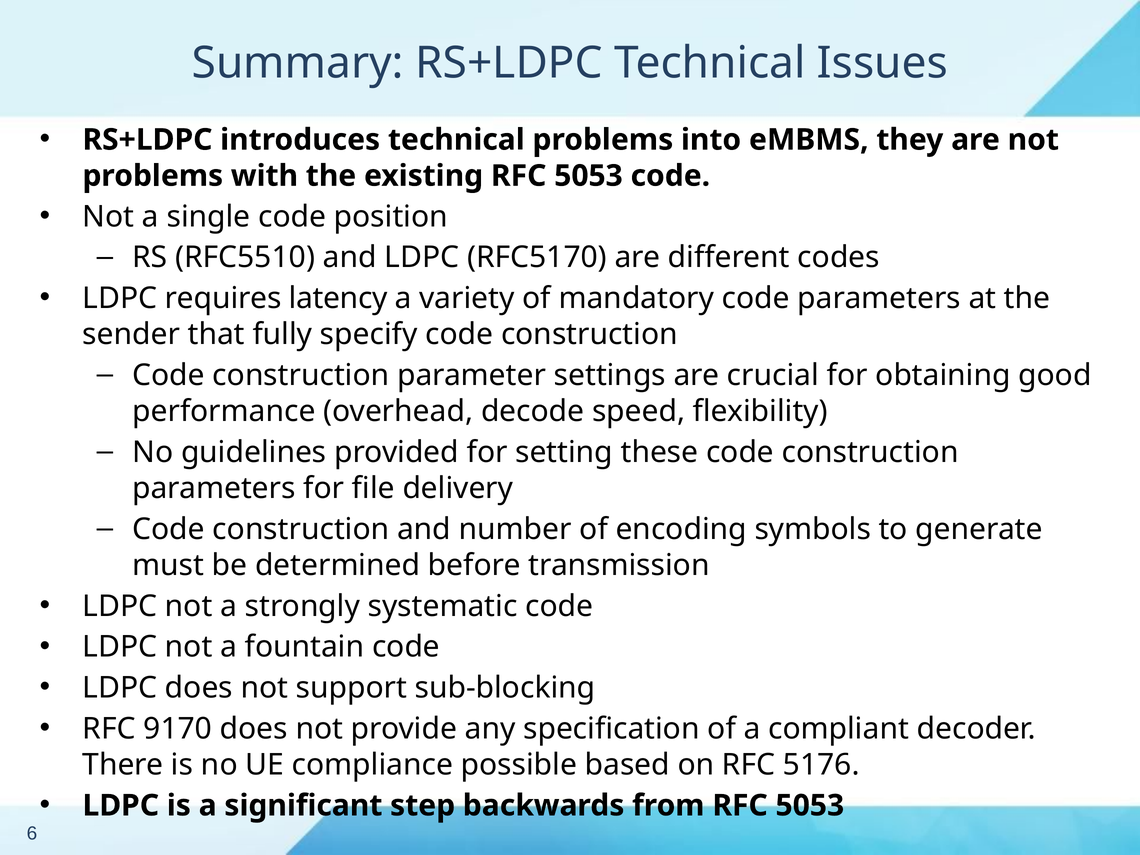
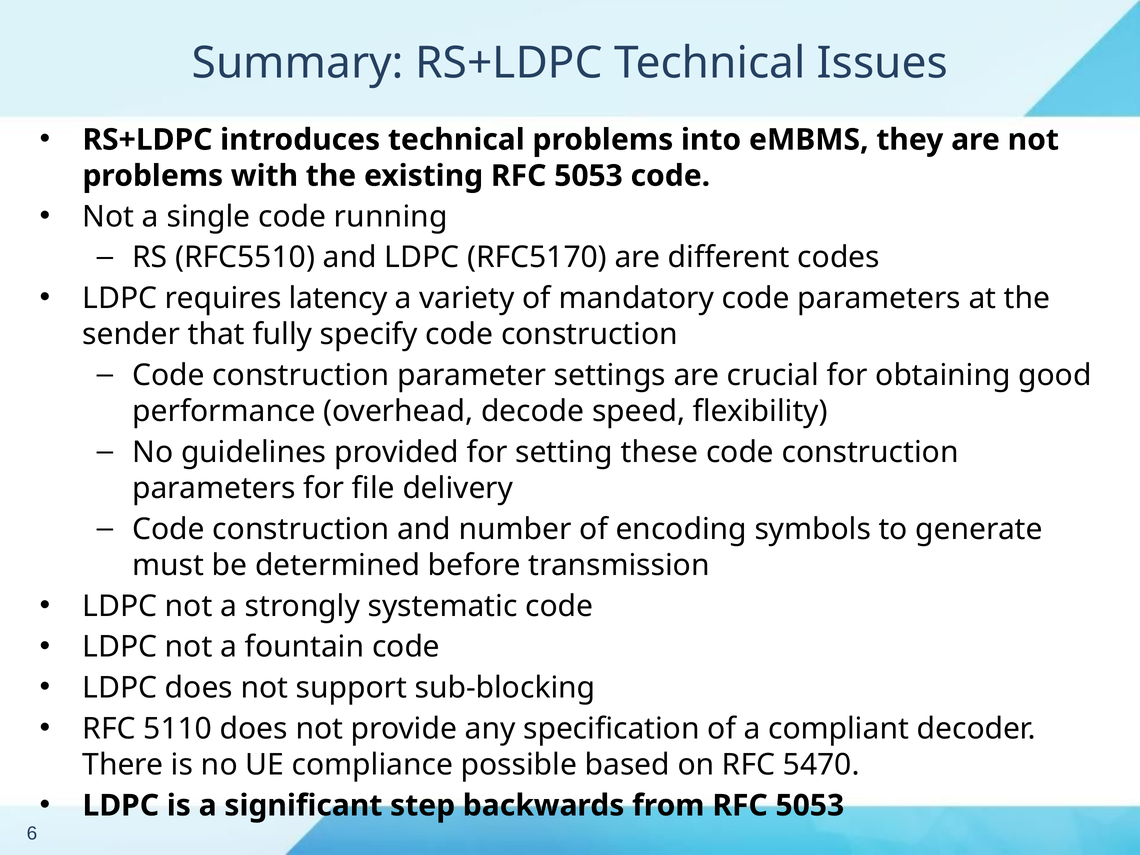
position: position -> running (391, 217)
9170: 9170 -> 5110 (178, 729)
5176: 5176 -> 5470 (821, 765)
